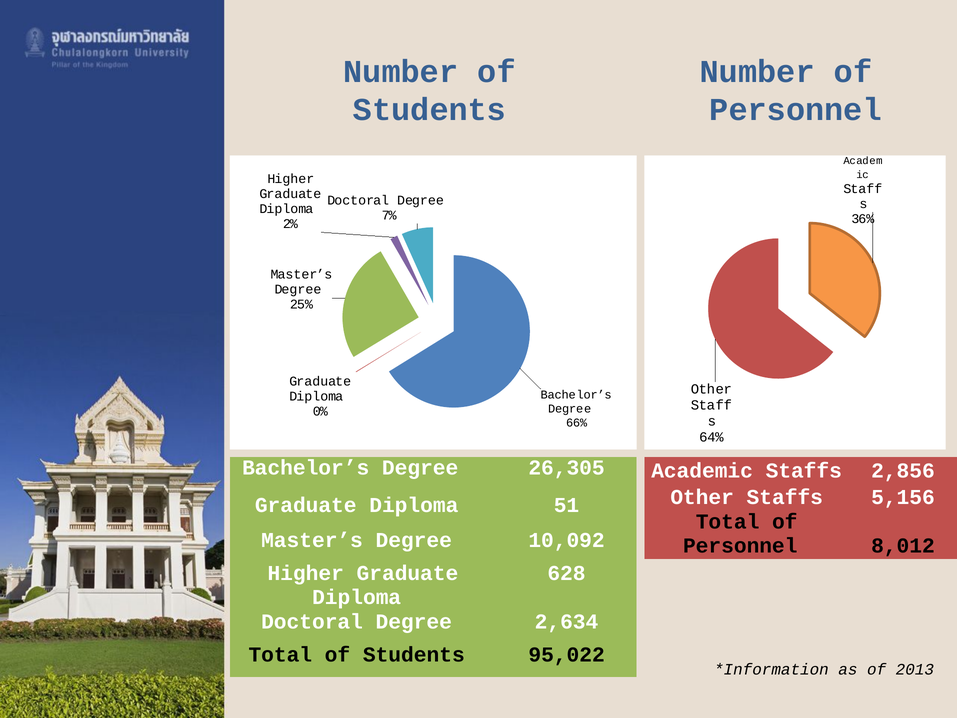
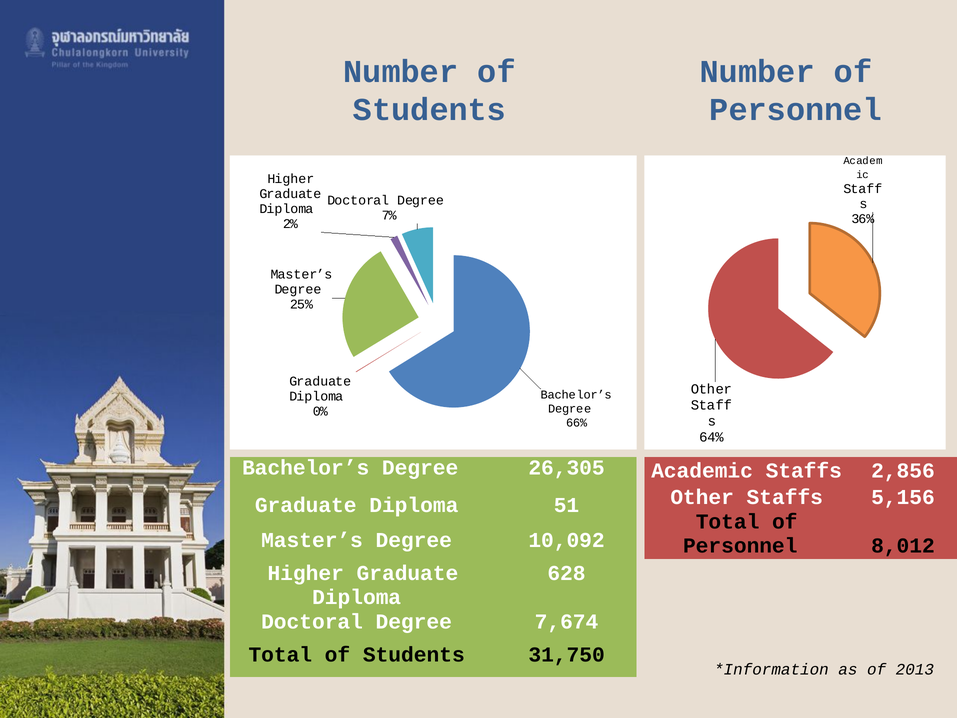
2,634: 2,634 -> 7,674 (567, 621)
95,022: 95,022 -> 31,750 (567, 654)
